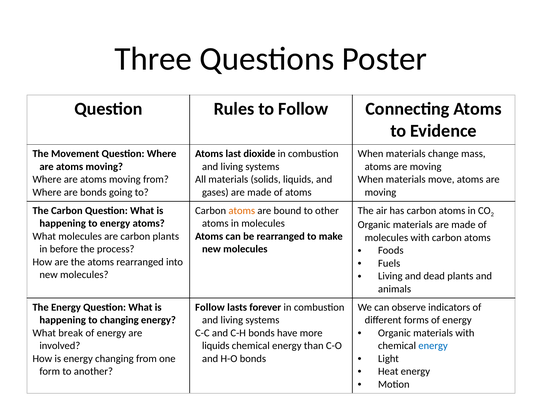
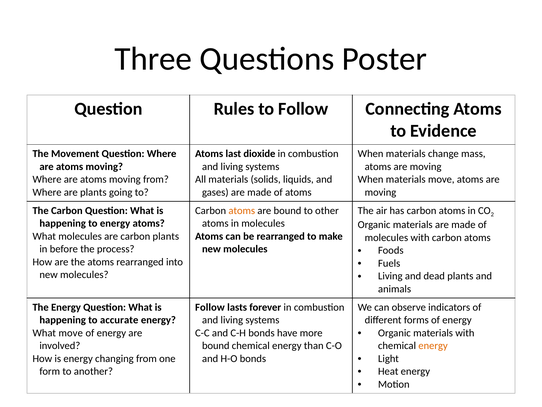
are bonds: bonds -> plants (93, 192)
to changing: changing -> accurate (119, 320)
What break: break -> move (71, 333)
liquids: liquids -> bound (216, 345)
energy colour: blue -> orange (433, 345)
